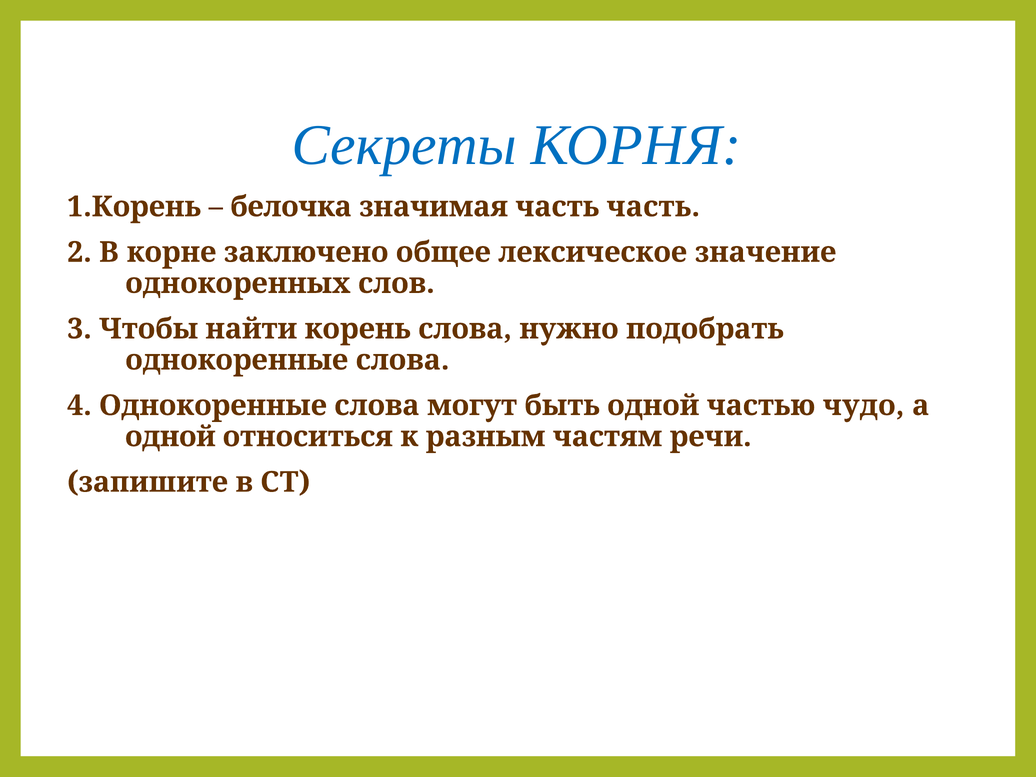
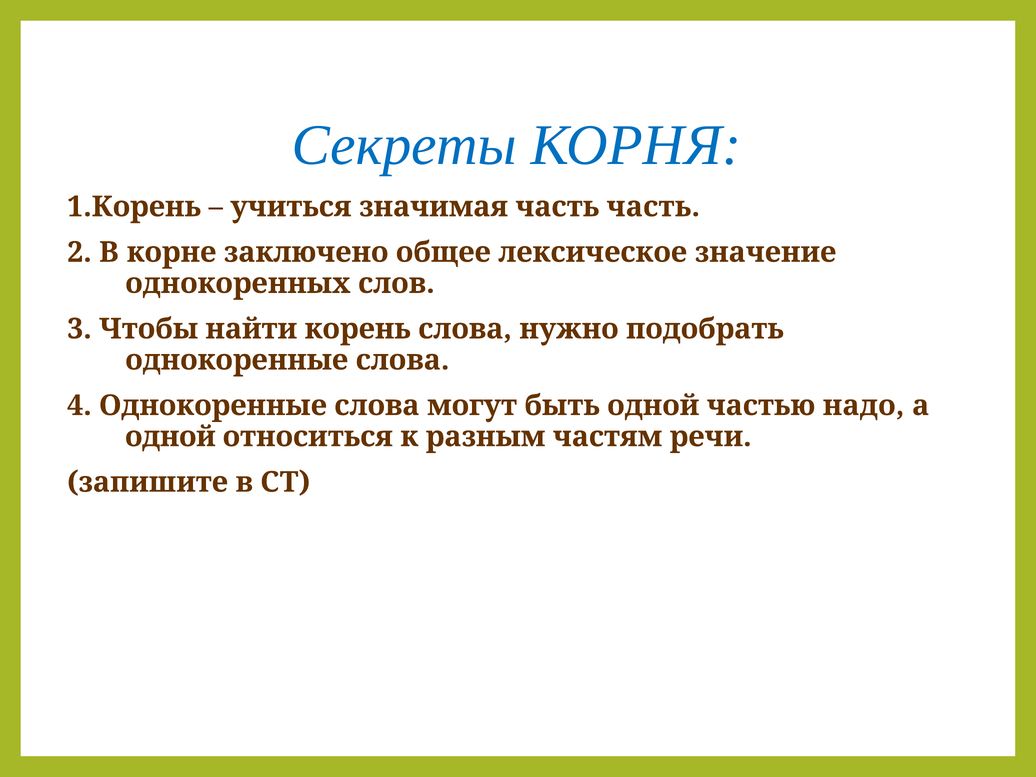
белочка: белочка -> учиться (291, 207)
чудо: чудо -> надо (864, 406)
